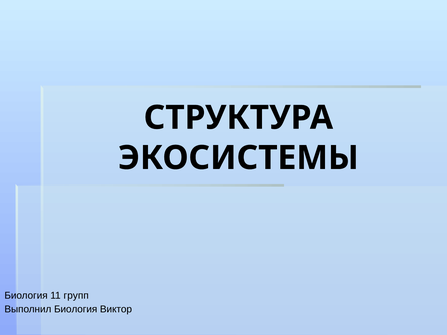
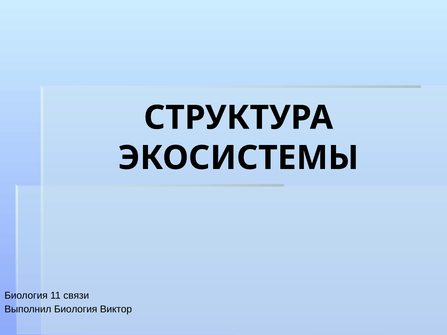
групп: групп -> связи (76, 296)
